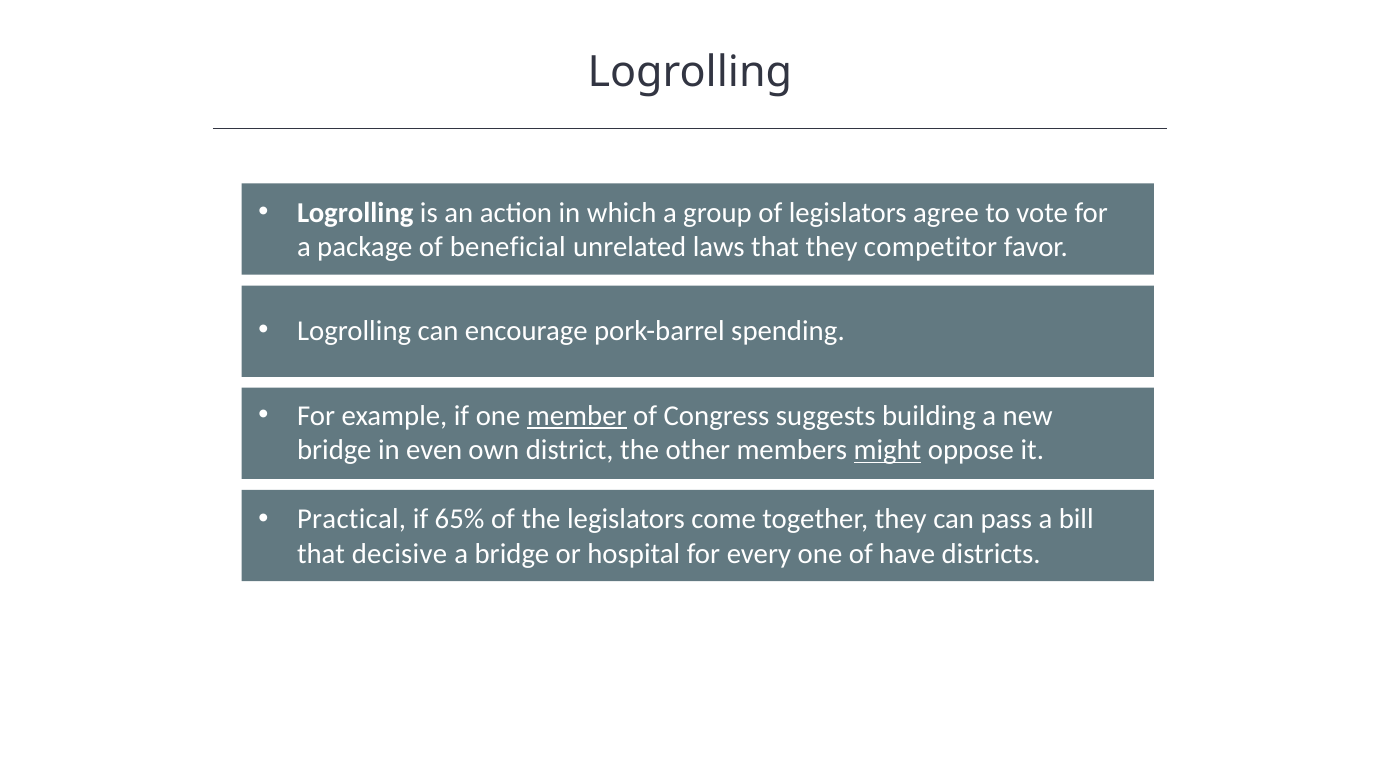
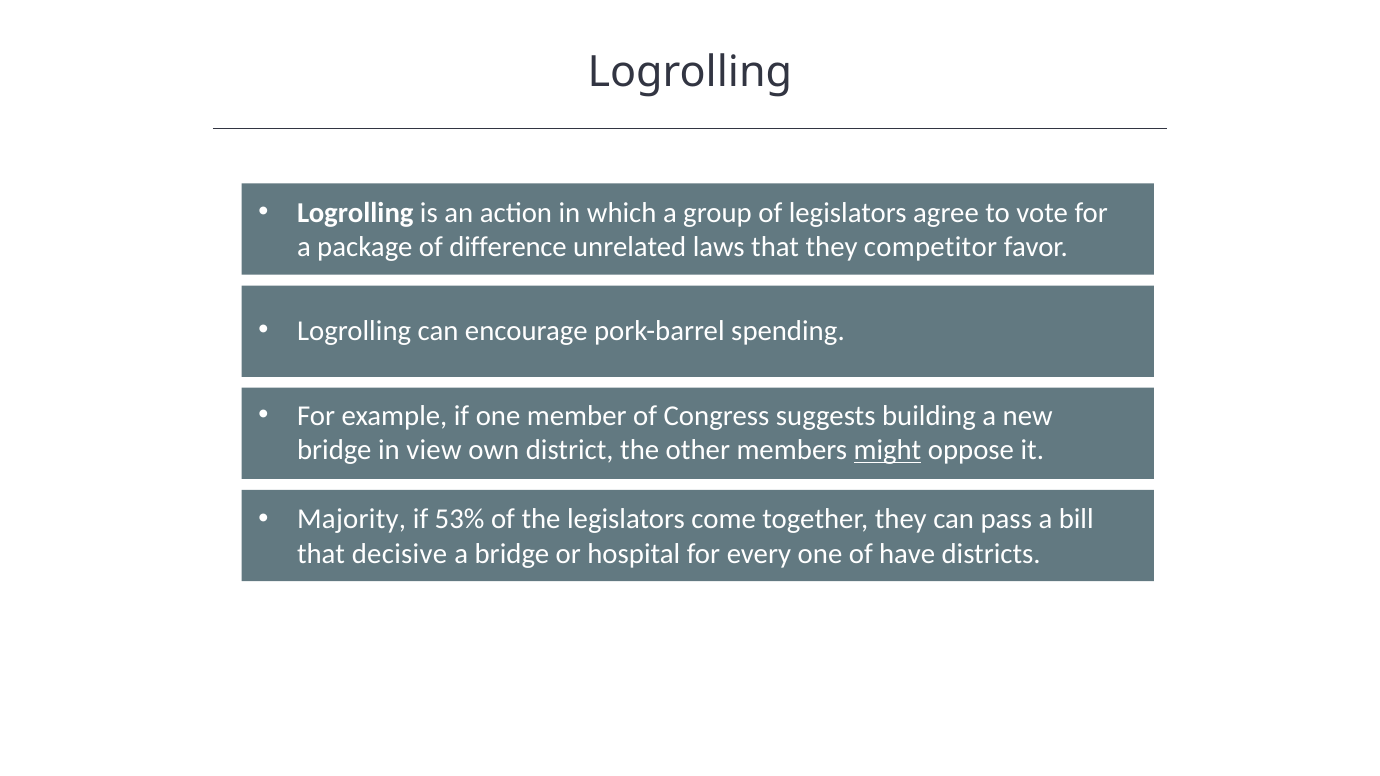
beneficial: beneficial -> difference (508, 248)
member underline: present -> none (577, 416)
even: even -> view (434, 450)
Practical: Practical -> Majority (352, 520)
65%: 65% -> 53% (460, 520)
